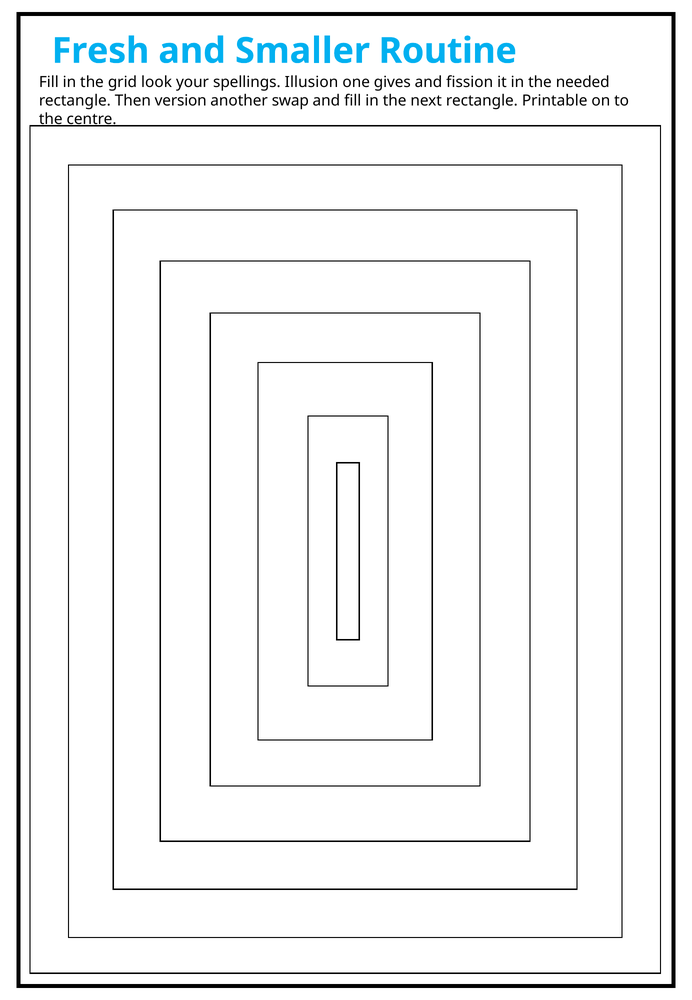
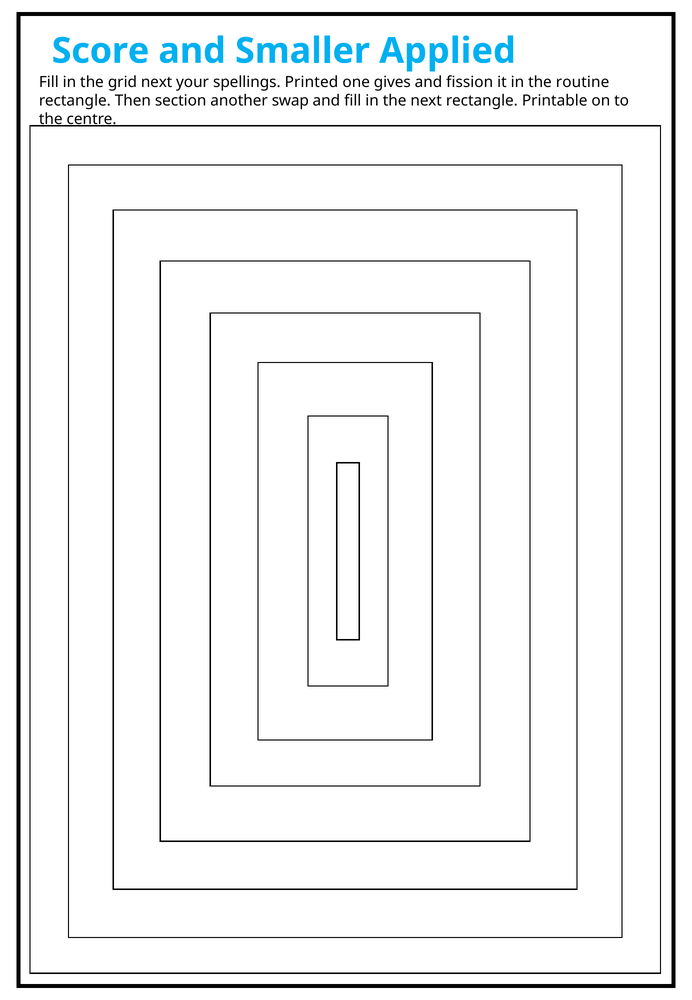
Fresh: Fresh -> Score (100, 51)
Routine: Routine -> Applied (447, 51)
grid look: look -> next (157, 82)
Illusion: Illusion -> Printed (311, 82)
needed: needed -> routine (583, 82)
version: version -> section (181, 101)
